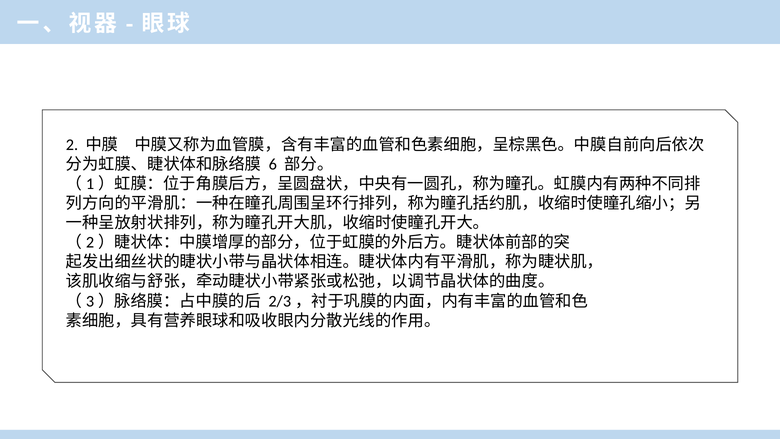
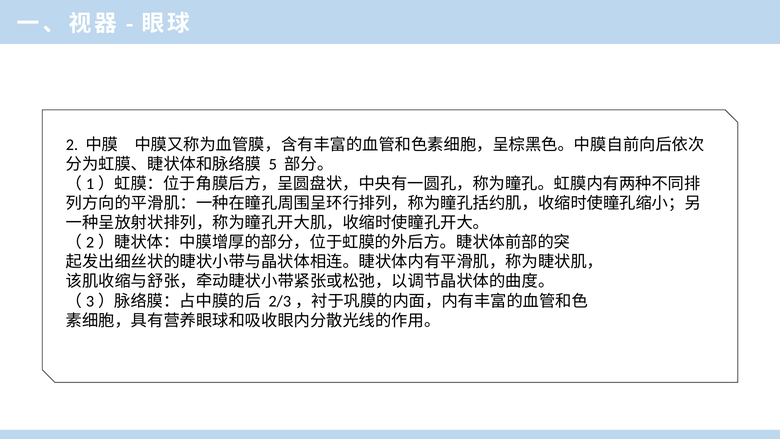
6: 6 -> 5 (273, 164)
